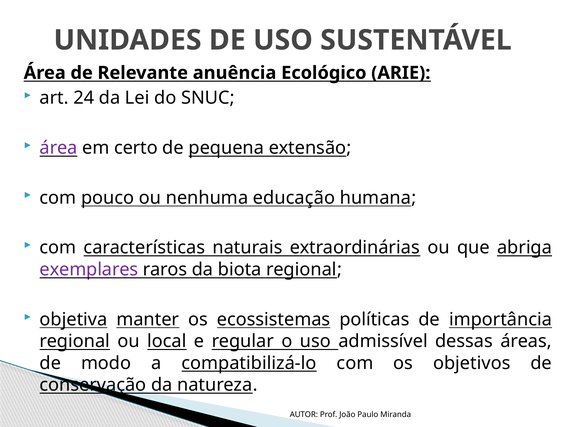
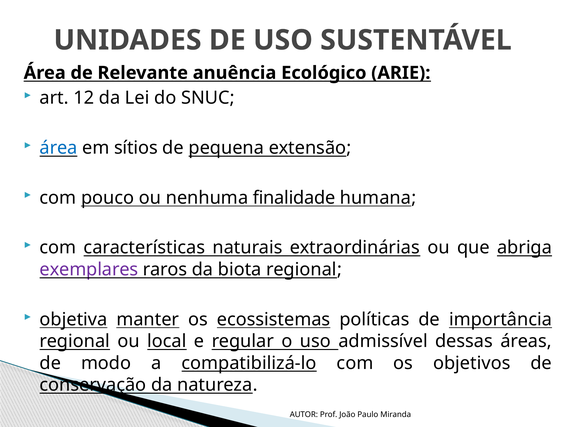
24: 24 -> 12 (84, 98)
área colour: purple -> blue (59, 148)
certo: certo -> sítios (136, 148)
educação: educação -> finalidade (294, 198)
